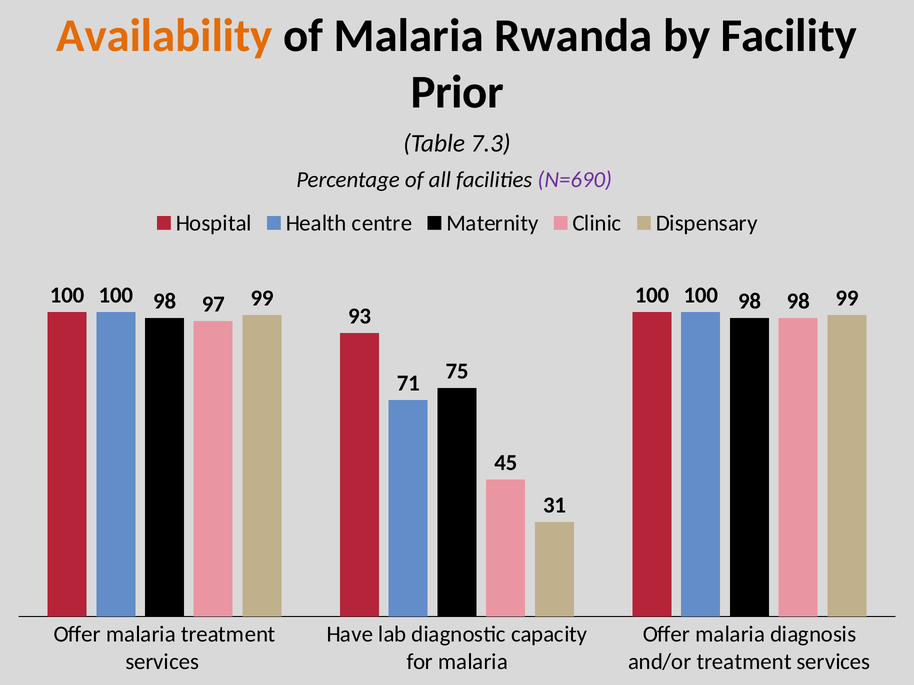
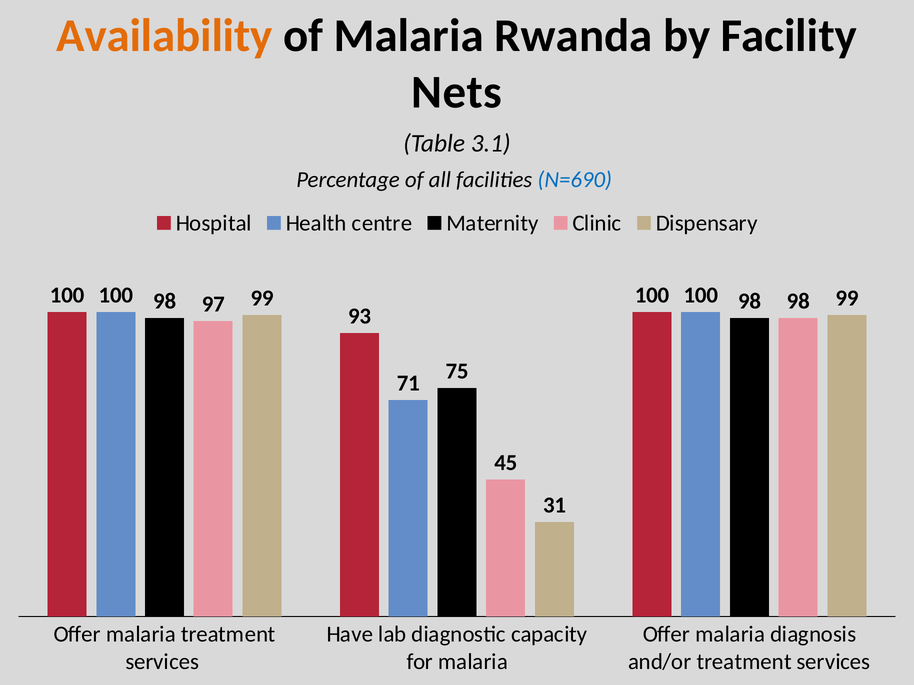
Prior: Prior -> Nets (457, 92)
7.3: 7.3 -> 3.1 (491, 143)
N=690 colour: purple -> blue (575, 180)
